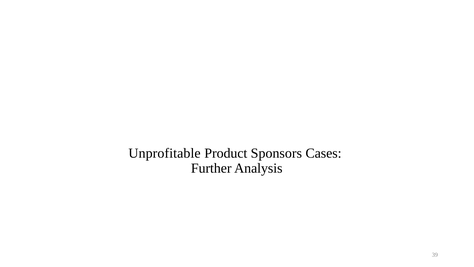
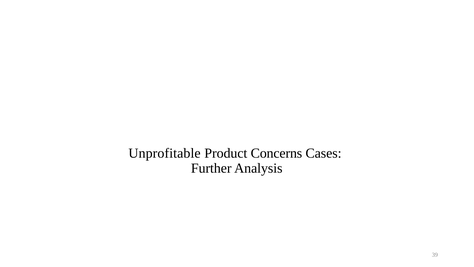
Sponsors: Sponsors -> Concerns (276, 153)
